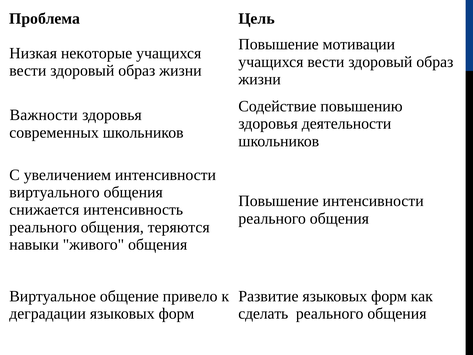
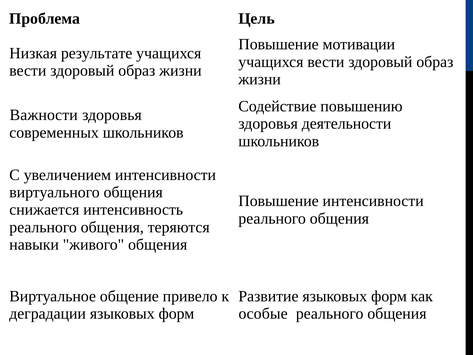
некоторые: некоторые -> результате (97, 53)
сделать: сделать -> особые (263, 314)
